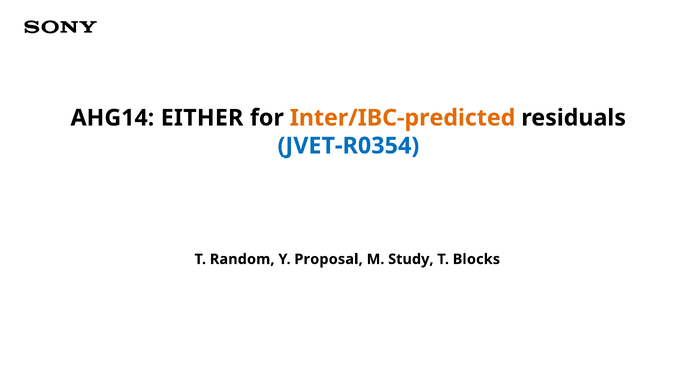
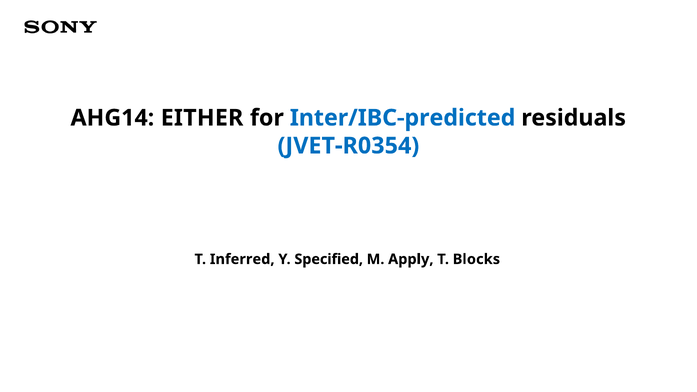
Inter/IBC-predicted colour: orange -> blue (403, 118)
Random: Random -> Inferred (242, 259)
Proposal: Proposal -> Specified (329, 259)
Study: Study -> Apply (411, 259)
